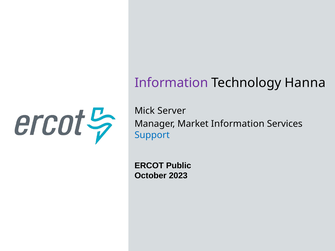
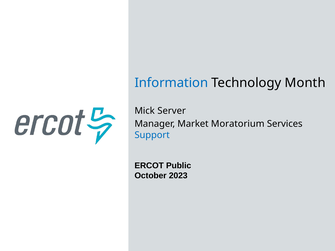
Information colour: purple -> blue (171, 83)
Hanna: Hanna -> Month (305, 83)
Market Information: Information -> Moratorium (238, 124)
